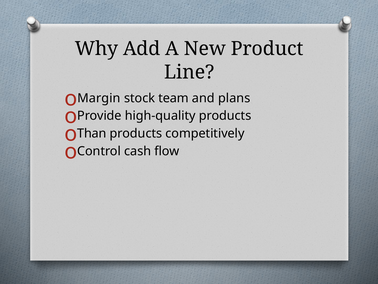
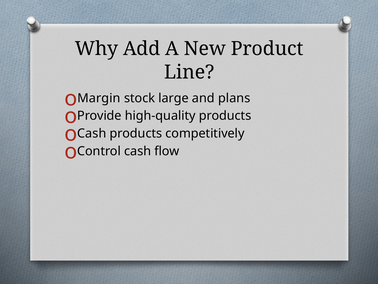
team: team -> large (174, 98)
Than: Than -> Cash (92, 133)
